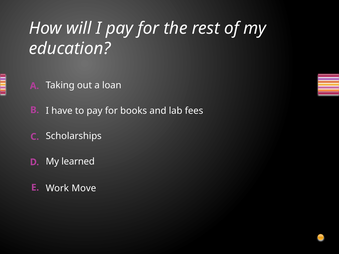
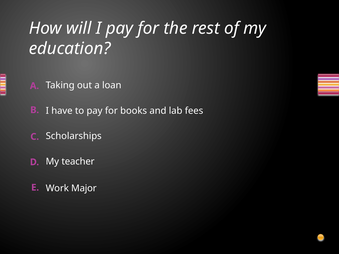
learned: learned -> teacher (78, 162)
Move: Move -> Major (84, 189)
